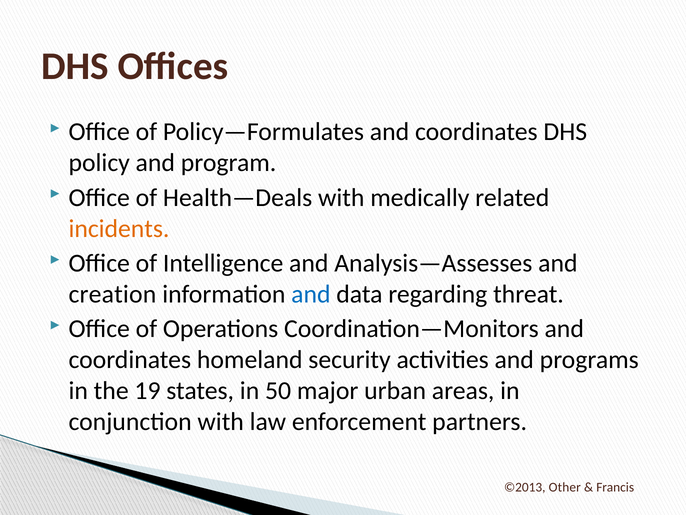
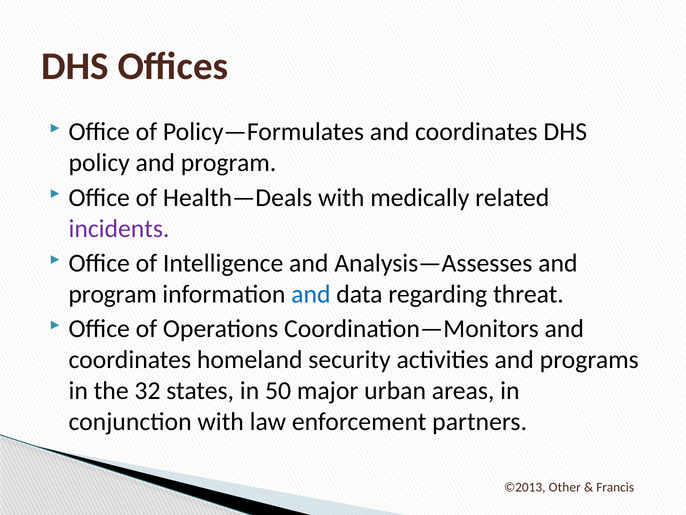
incidents colour: orange -> purple (119, 228)
creation: creation -> program (113, 294)
19: 19 -> 32 (148, 390)
